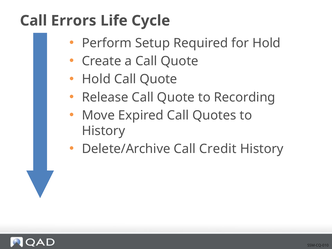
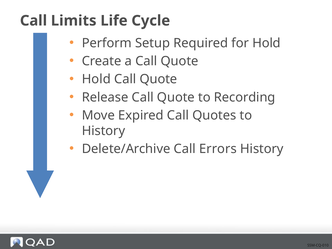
Errors: Errors -> Limits (74, 21)
Credit: Credit -> Errors (218, 149)
